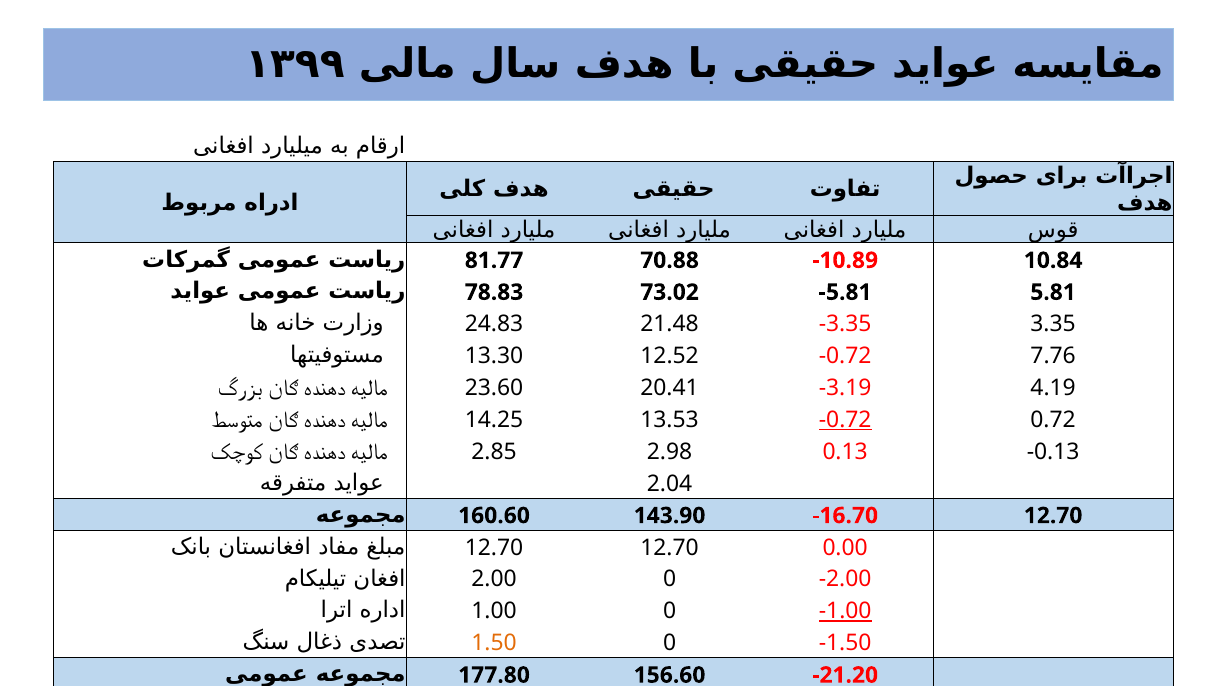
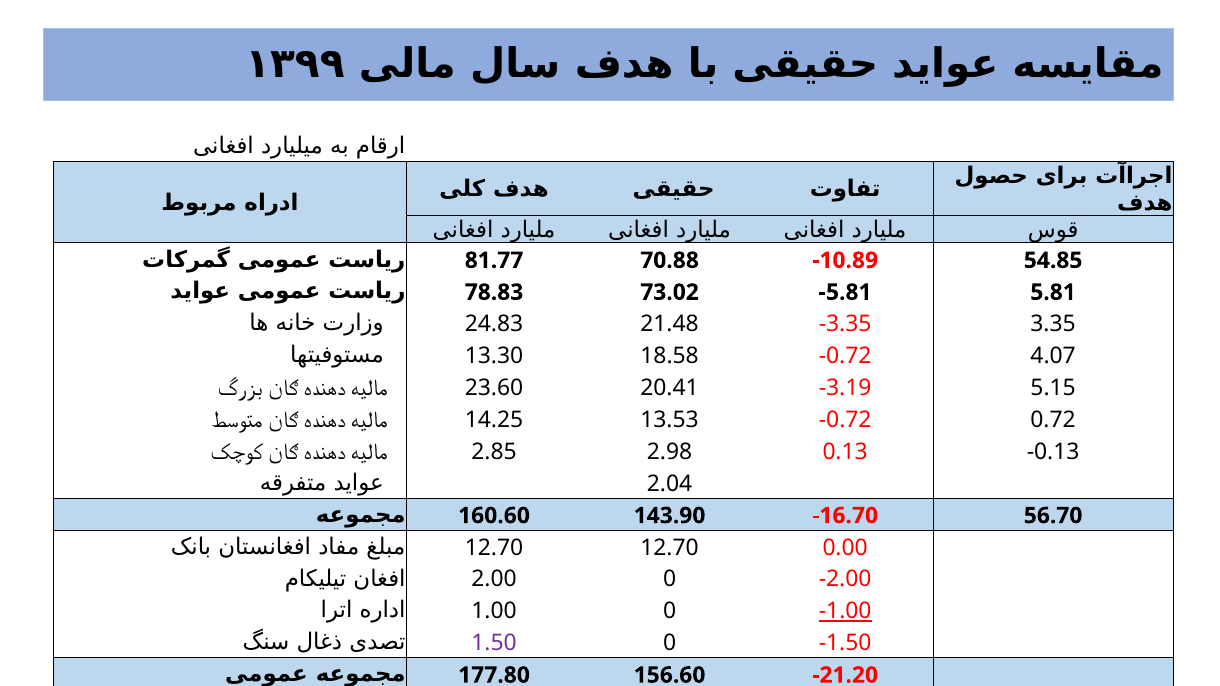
10.84: 10.84 -> 54.85 (1053, 260)
12.52: 12.52 -> 18.58 (670, 356)
7.76: 7.76 -> 4.07 (1053, 356)
4.19: 4.19 -> 5.15 (1053, 388)
-0.72 underline: present -> none (845, 420)
-16.70 12.70: 12.70 -> 56.70 (1053, 516)
1.50 colour: orange -> purple (494, 643)
